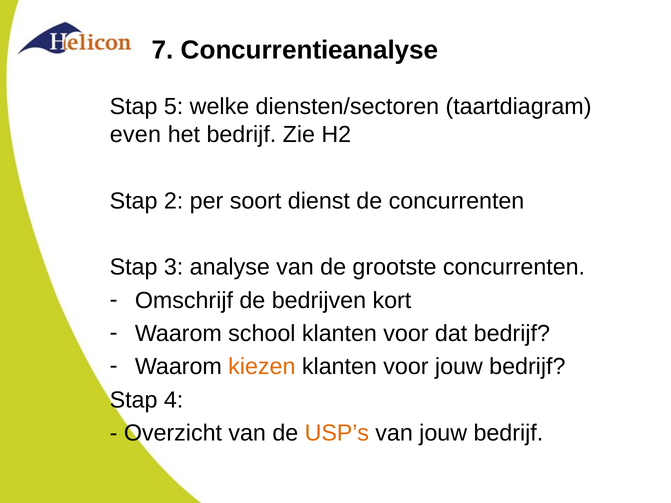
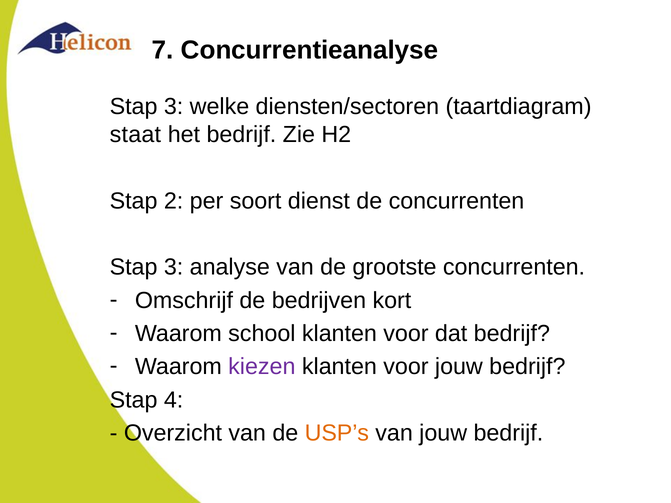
5: 5 -> 3 (174, 107)
even: even -> staat (135, 135)
kiezen colour: orange -> purple (262, 367)
